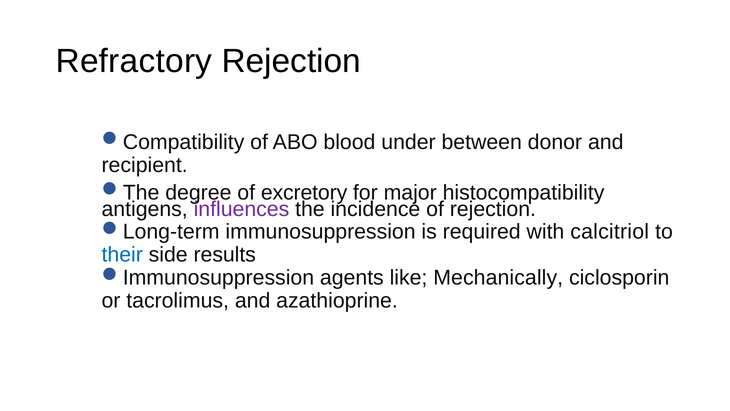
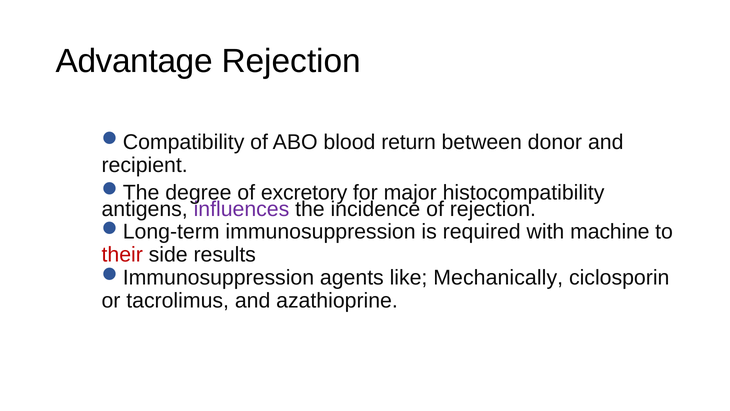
Refractory: Refractory -> Advantage (134, 61)
under: under -> return (409, 142)
calcitriol: calcitriol -> machine (610, 232)
their colour: blue -> red (122, 255)
